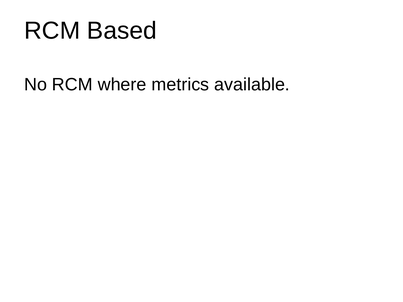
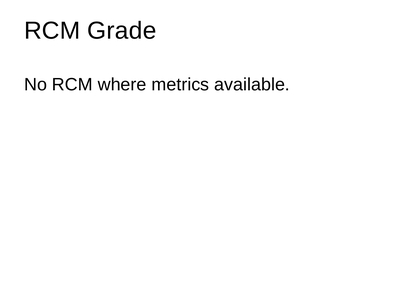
Based: Based -> Grade (122, 31)
